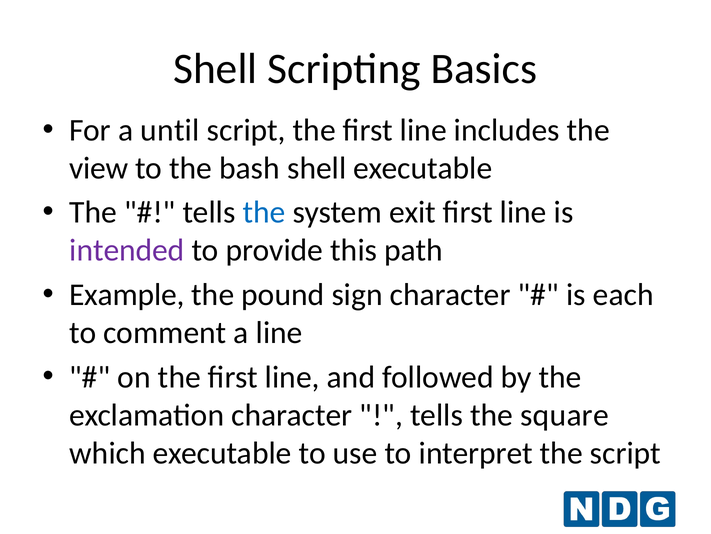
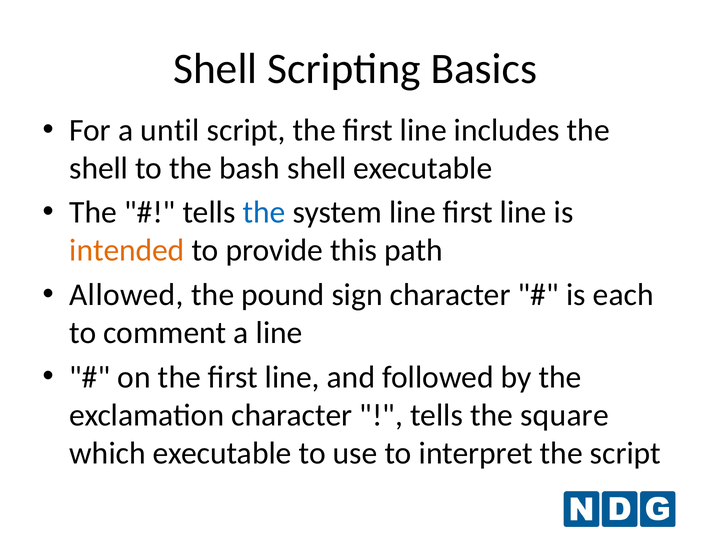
view: view -> shell (99, 168)
system exit: exit -> line (412, 212)
intended colour: purple -> orange (127, 250)
Example: Example -> Allowed (127, 294)
